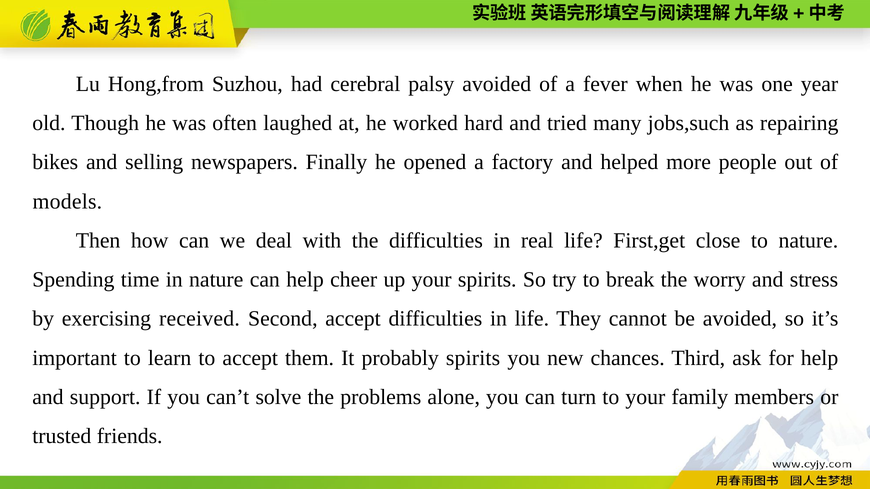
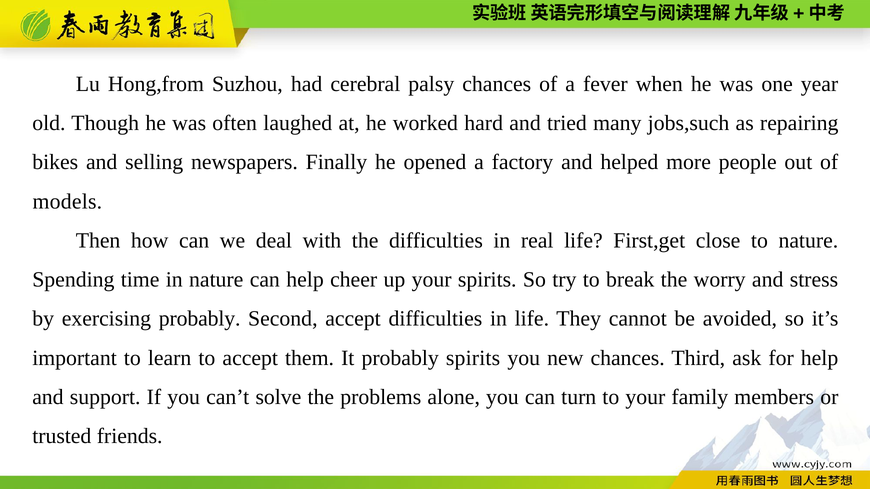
palsy avoided: avoided -> chances (497, 84)
exercising received: received -> probably (200, 319)
